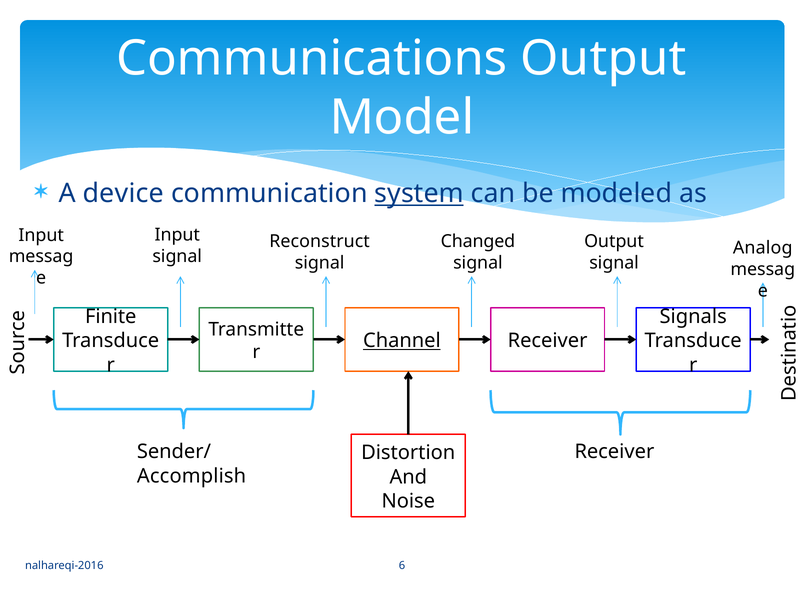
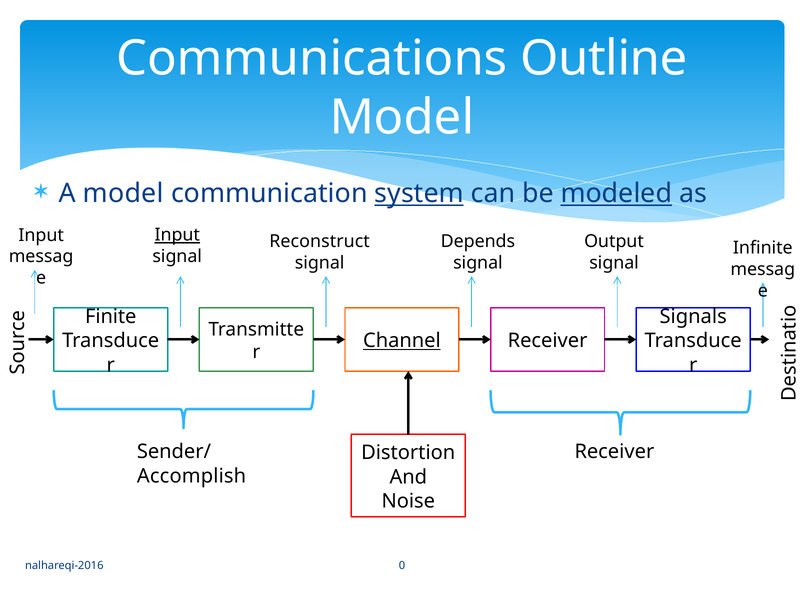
Communications Output: Output -> Outline (604, 59)
A device: device -> model (123, 194)
modeled underline: none -> present (616, 194)
Input underline: none -> present (177, 235)
Changed: Changed -> Depends (478, 241)
Analog: Analog -> Infinite (763, 248)
6: 6 -> 0 (402, 566)
